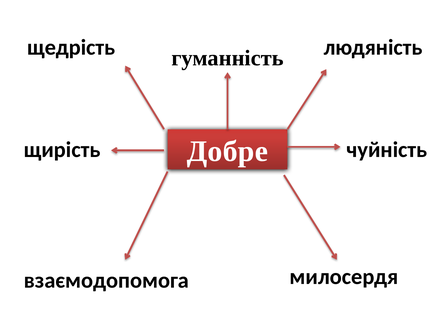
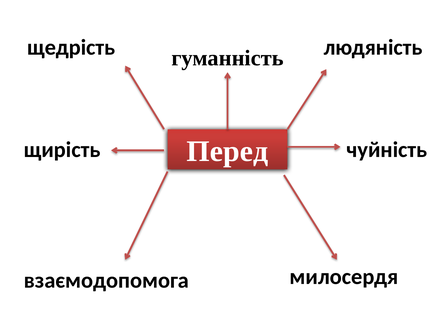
Добре: Добре -> Перед (227, 151)
